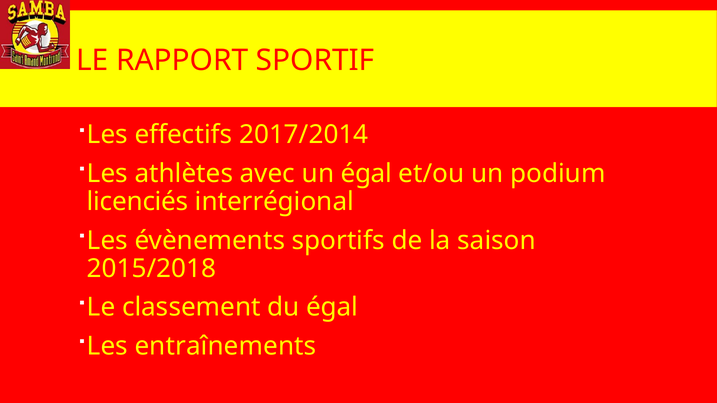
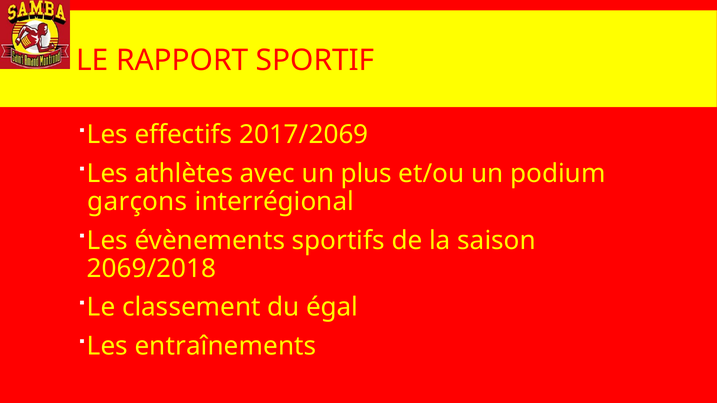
2017/2014: 2017/2014 -> 2017/2069 (304, 135)
un égal: égal -> plus (366, 174)
licenciés: licenciés -> garçons (137, 202)
2015/2018: 2015/2018 -> 2069/2018 (152, 269)
